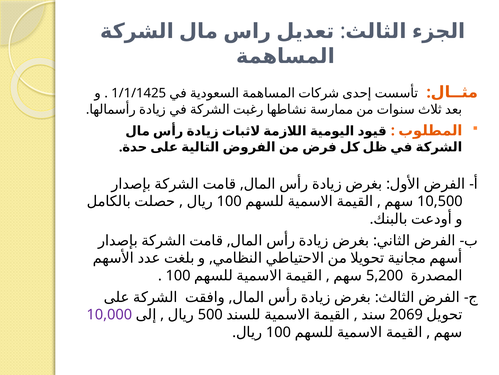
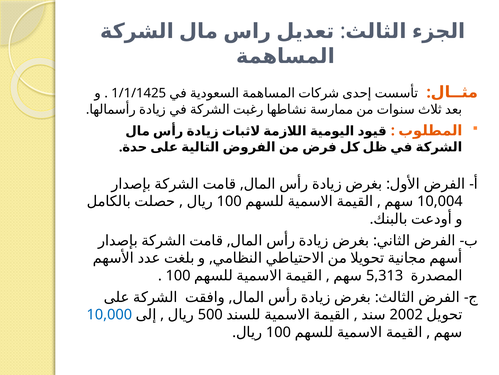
10,500: 10,500 -> 10,004 (440, 201)
5,200: 5,200 -> 5,313 (385, 275)
10,000 colour: purple -> blue (109, 314)
2069: 2069 -> 2002 (406, 314)
